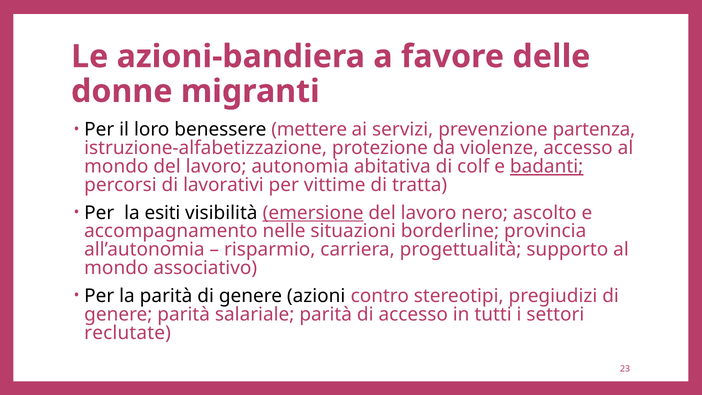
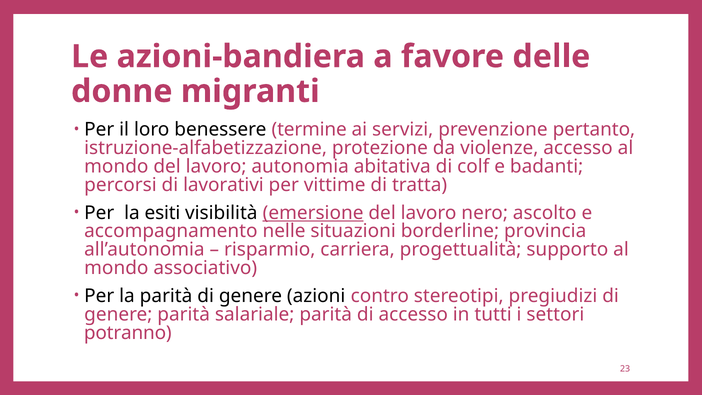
mettere: mettere -> termine (309, 130)
partenza: partenza -> pertanto (594, 130)
badanti underline: present -> none (547, 167)
reclutate: reclutate -> potranno (128, 333)
